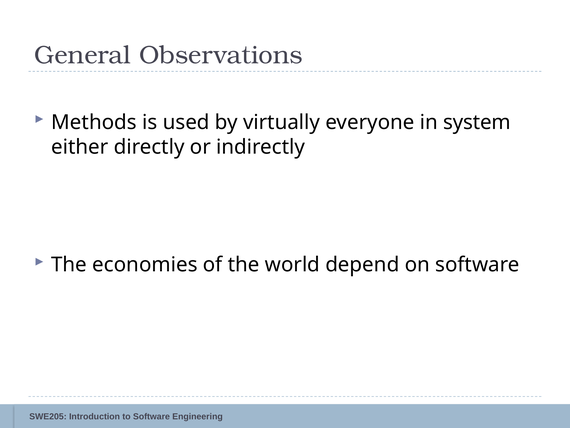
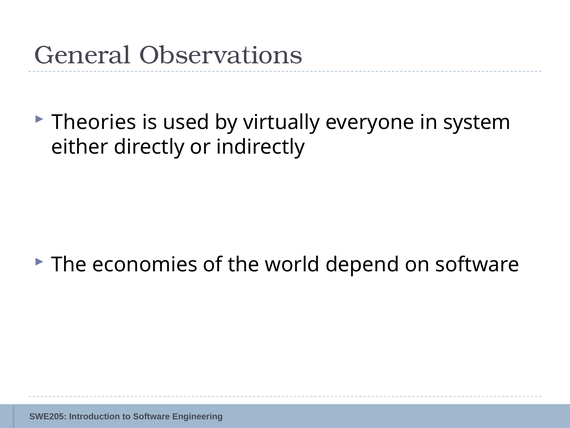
Methods: Methods -> Theories (94, 122)
